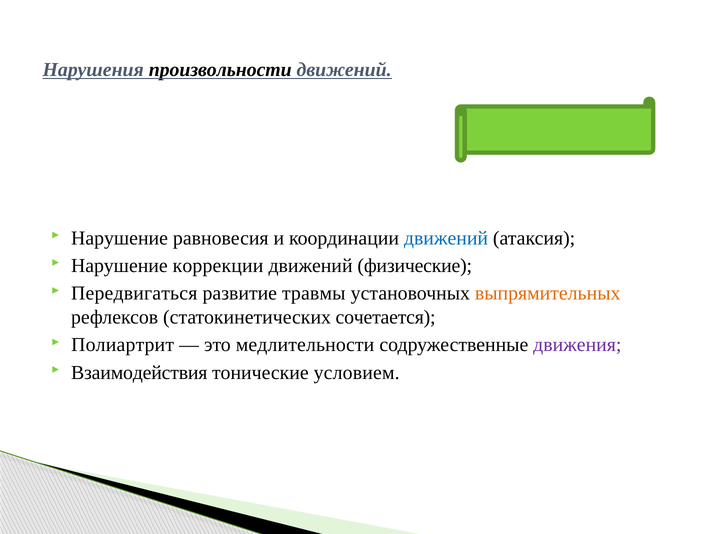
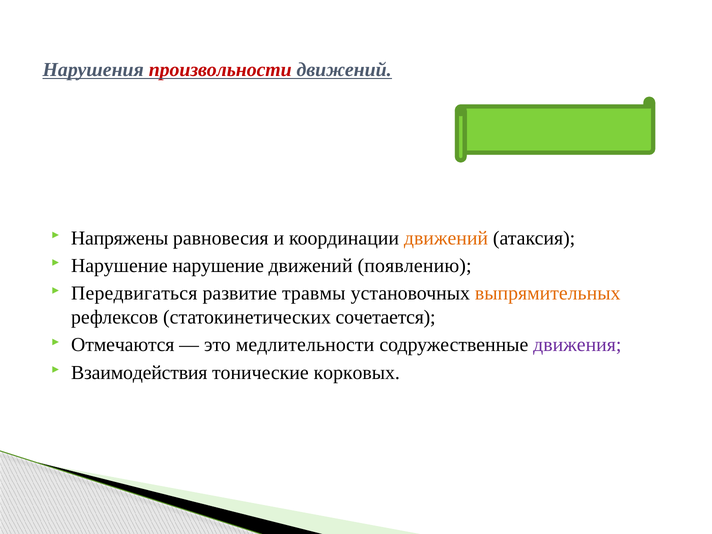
произвольности colour: black -> red (220, 70)
Нарушение: Нарушение -> Напряжены (120, 238)
движений colour: blue -> orange (446, 238)
Нарушение коррекции: коррекции -> нарушение (218, 266)
физические: физические -> появлению (415, 266)
Полиартрит: Полиартрит -> Отмечаются (123, 345)
условием: условием -> корковых (357, 373)
